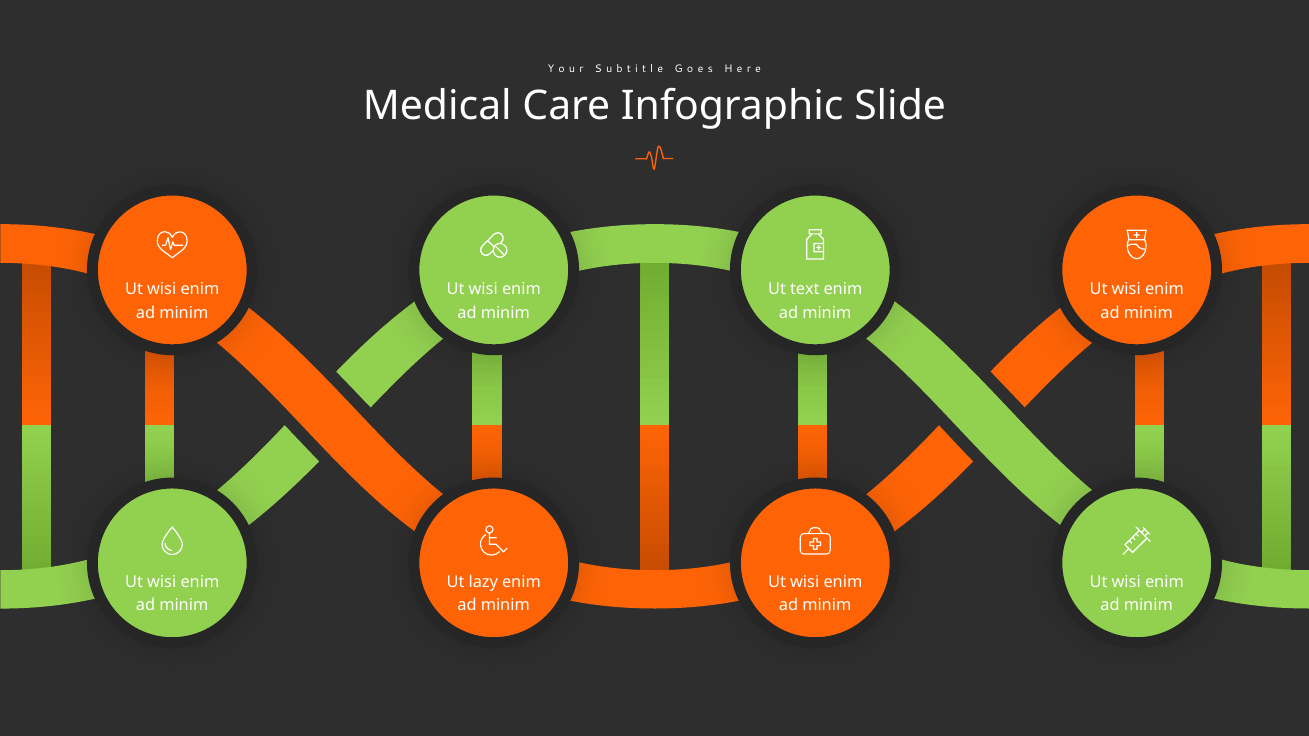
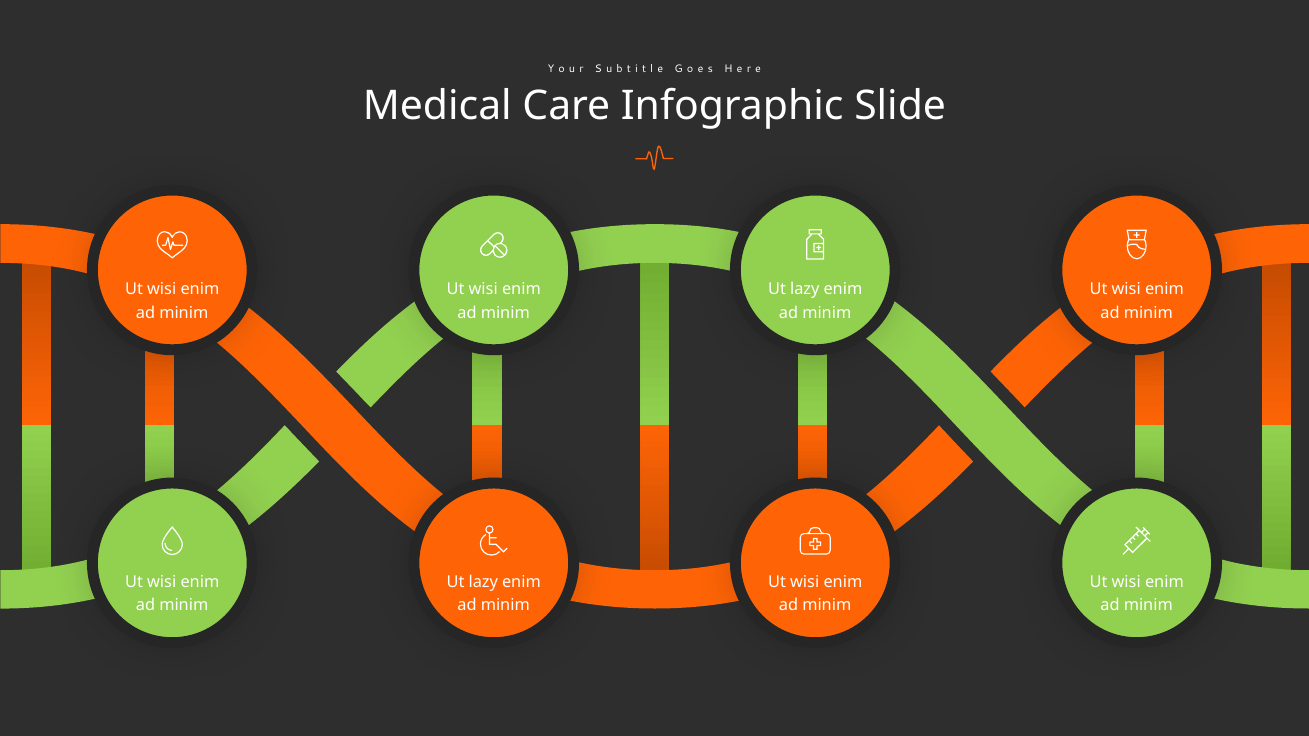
text: text -> lazy (805, 289)
